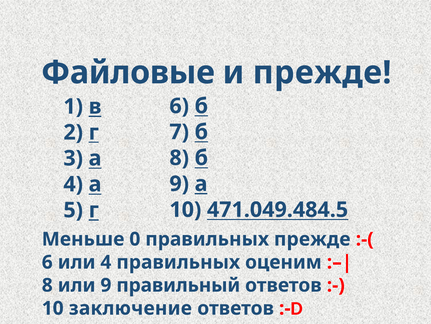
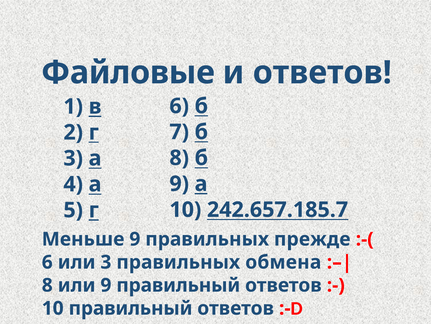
и прежде: прежде -> ответов (322, 72)
471.049.484.5: 471.049.484.5 -> 242.657.185.7 (278, 209)
Меньше 0: 0 -> 9 (135, 239)
или 4: 4 -> 3 (106, 262)
оценим: оценим -> обмена (283, 262)
10 заключение: заключение -> правильный (131, 308)
